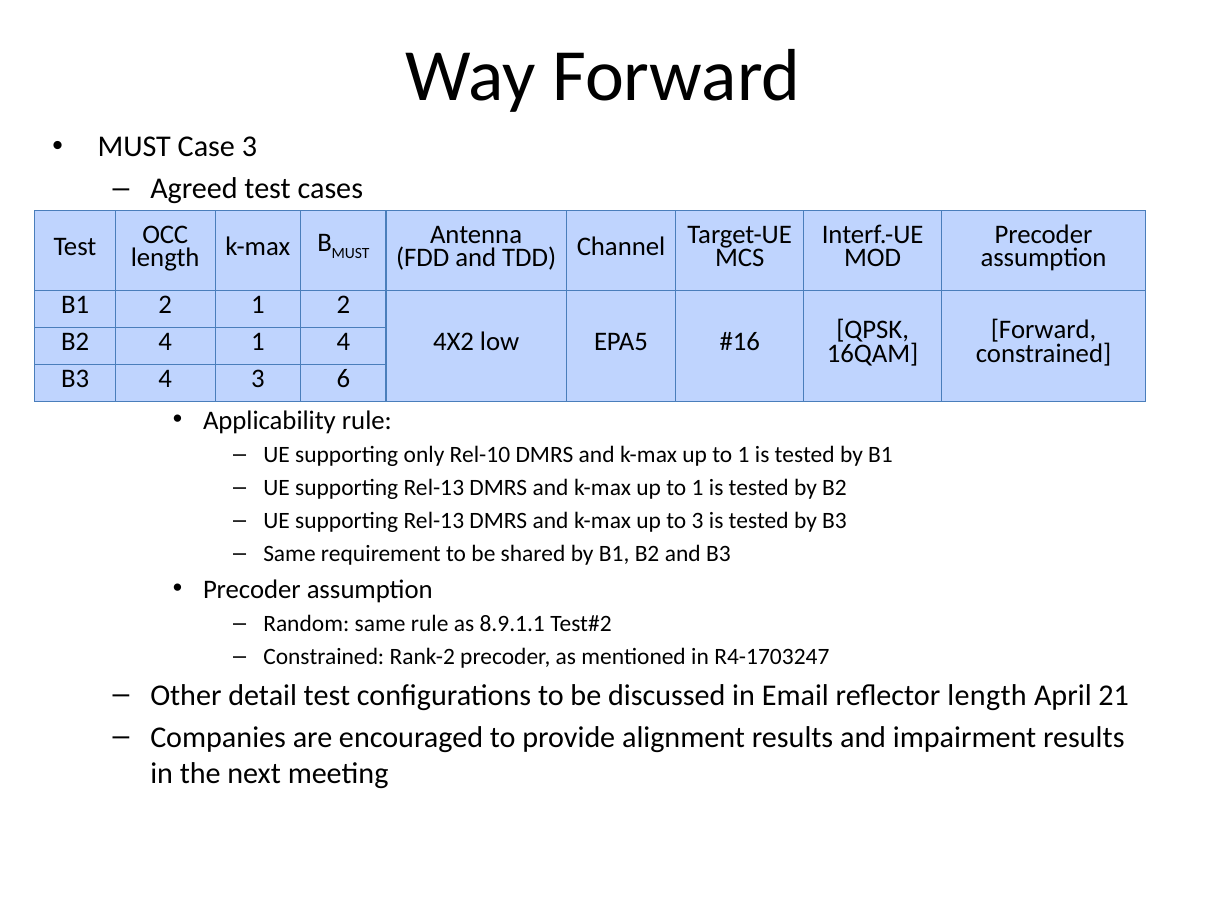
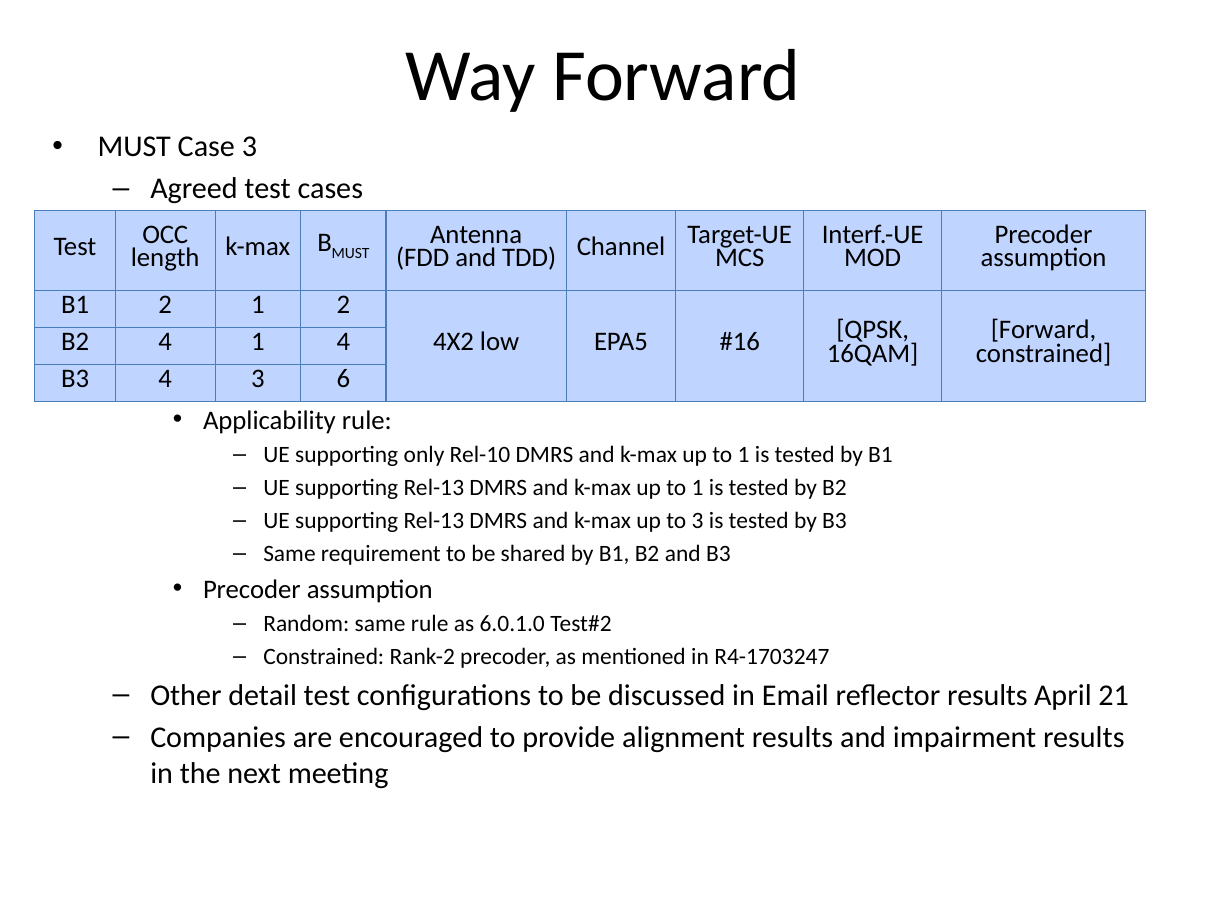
8.9.1.1: 8.9.1.1 -> 6.0.1.0 (512, 624)
reflector length: length -> results (987, 696)
